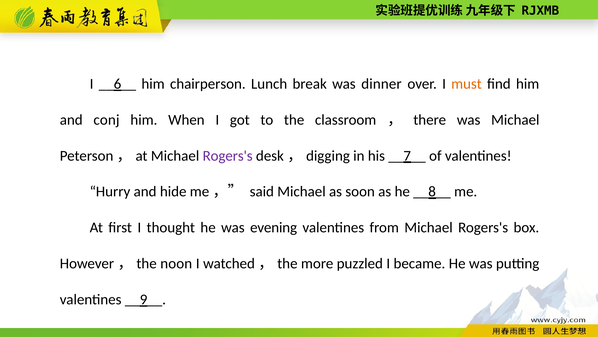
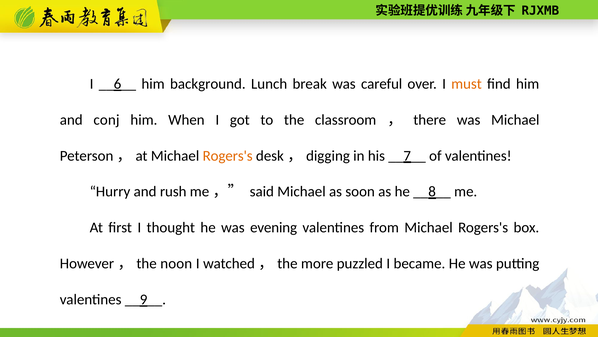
chairperson: chairperson -> background (208, 84)
dinner: dinner -> careful (382, 84)
Rogers's colour: purple -> orange (228, 155)
hide: hide -> rush (173, 191)
